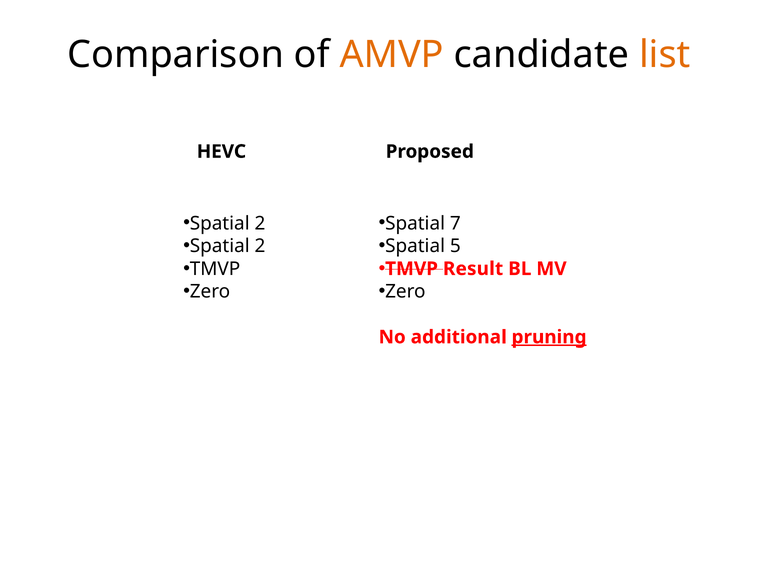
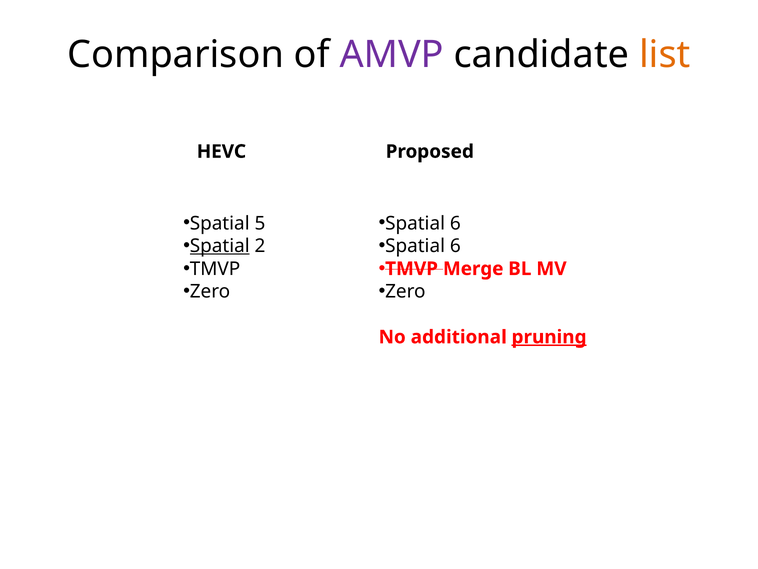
AMVP colour: orange -> purple (392, 55)
2: 2 -> 5 (260, 223)
7: 7 -> 6 (455, 223)
Spatial underline: none -> present (220, 246)
5: 5 -> 6 (455, 246)
Result: Result -> Merge (473, 269)
